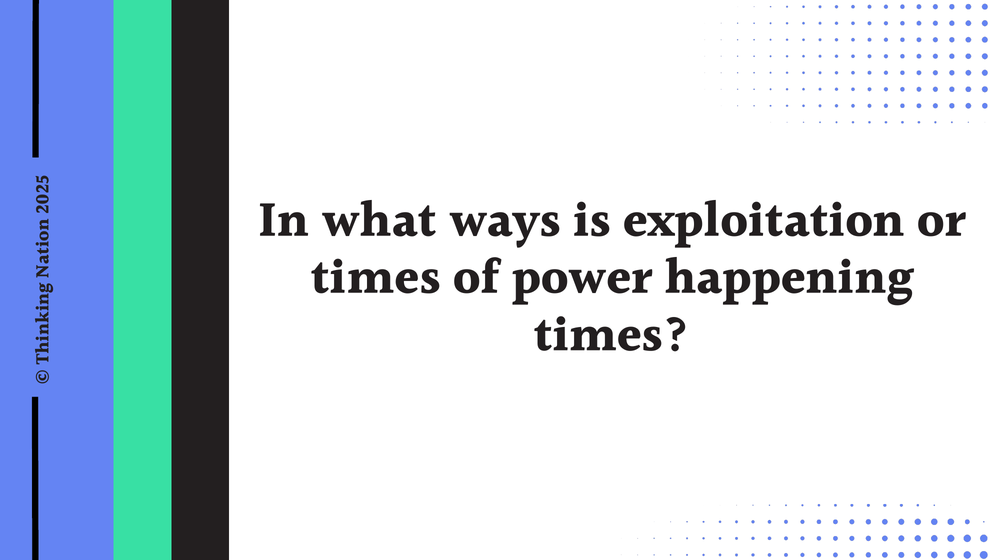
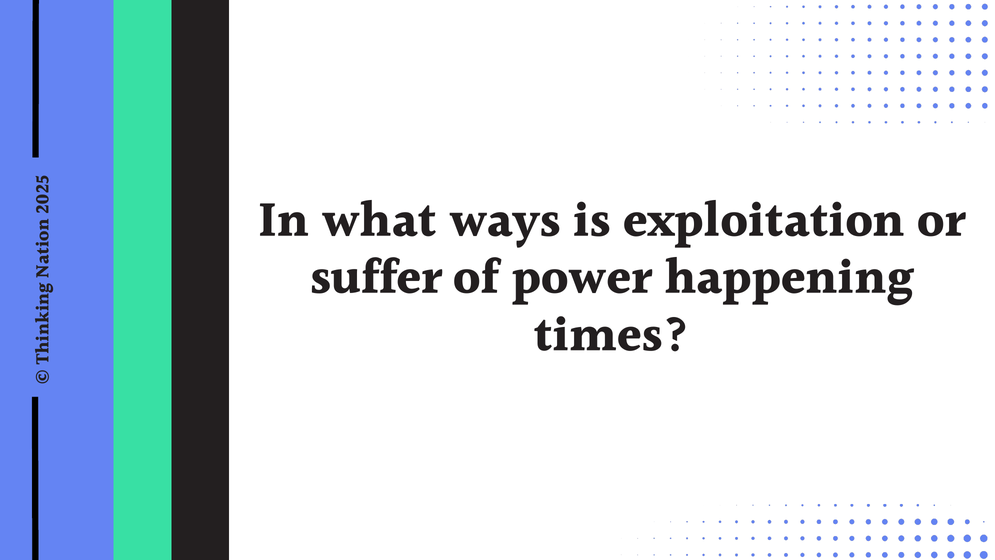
times: times -> suffer (376, 279)
